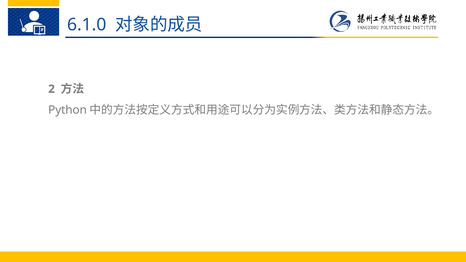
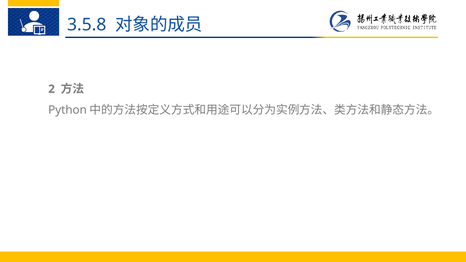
6.1.0: 6.1.0 -> 3.5.8 (87, 25)
